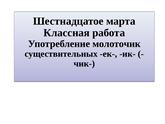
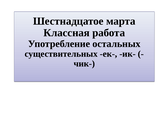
молоточик: молоточик -> остальных (116, 44)
